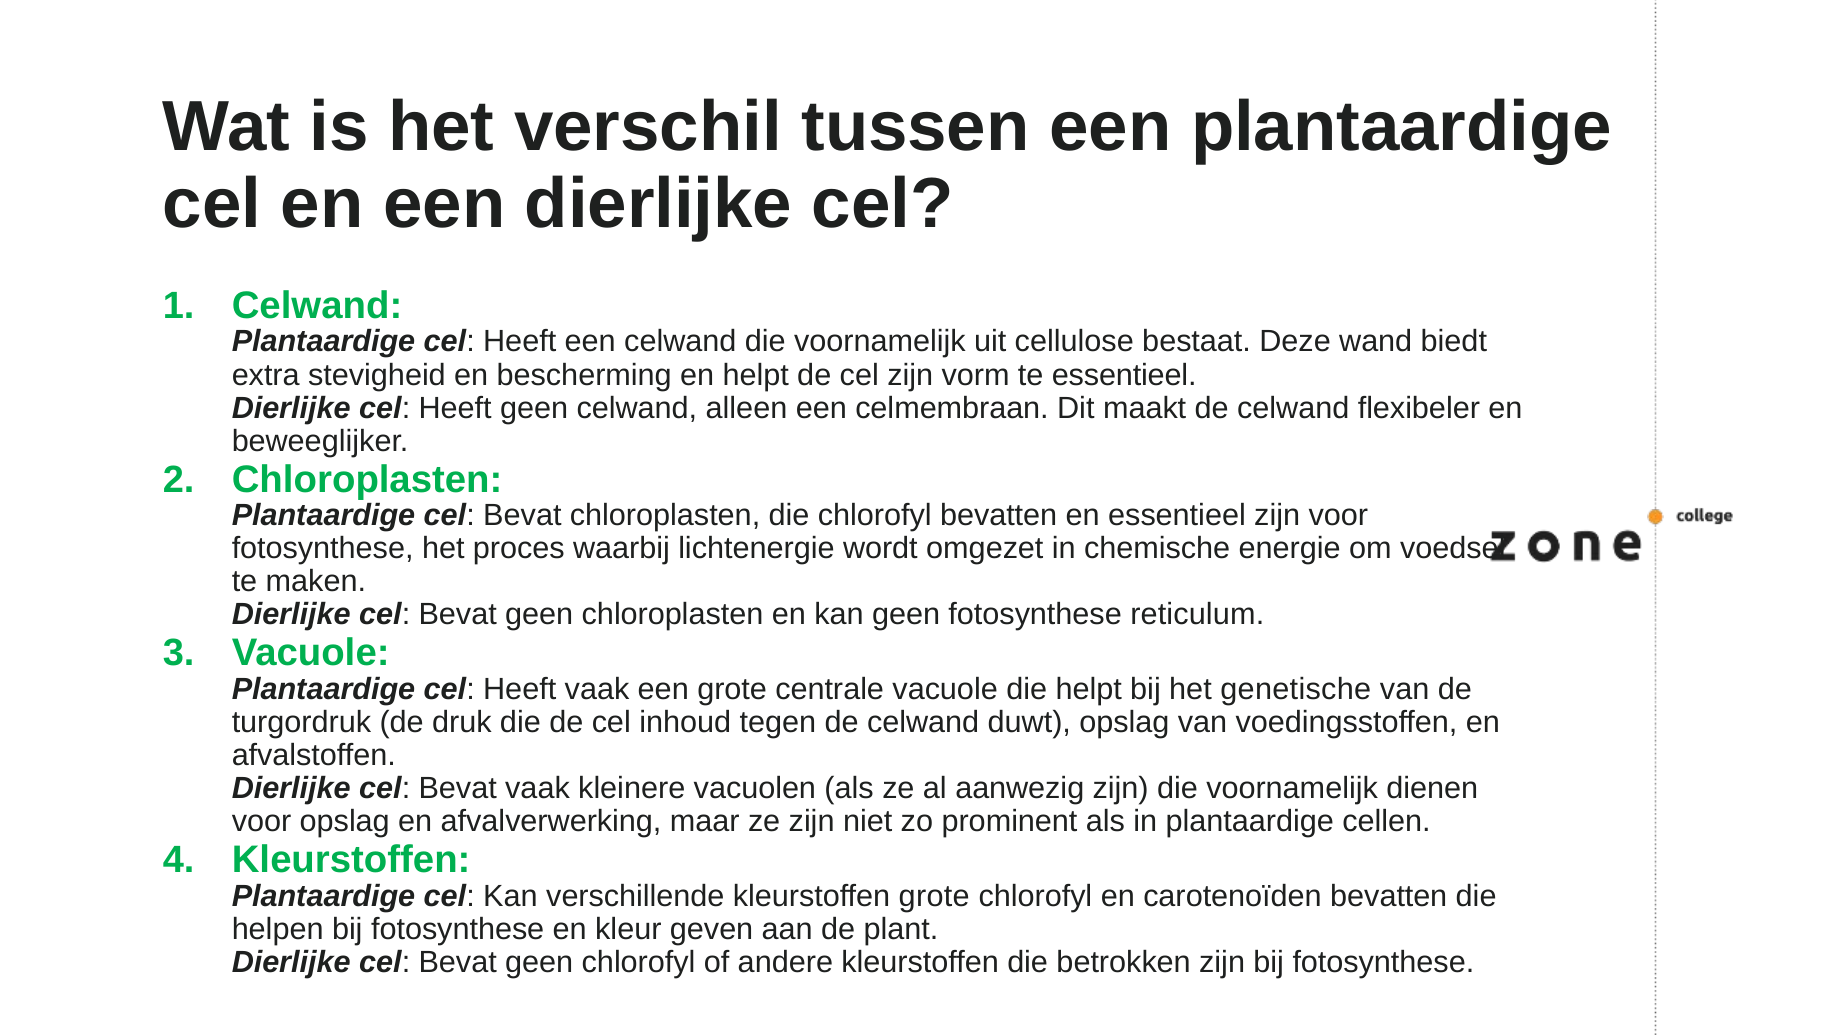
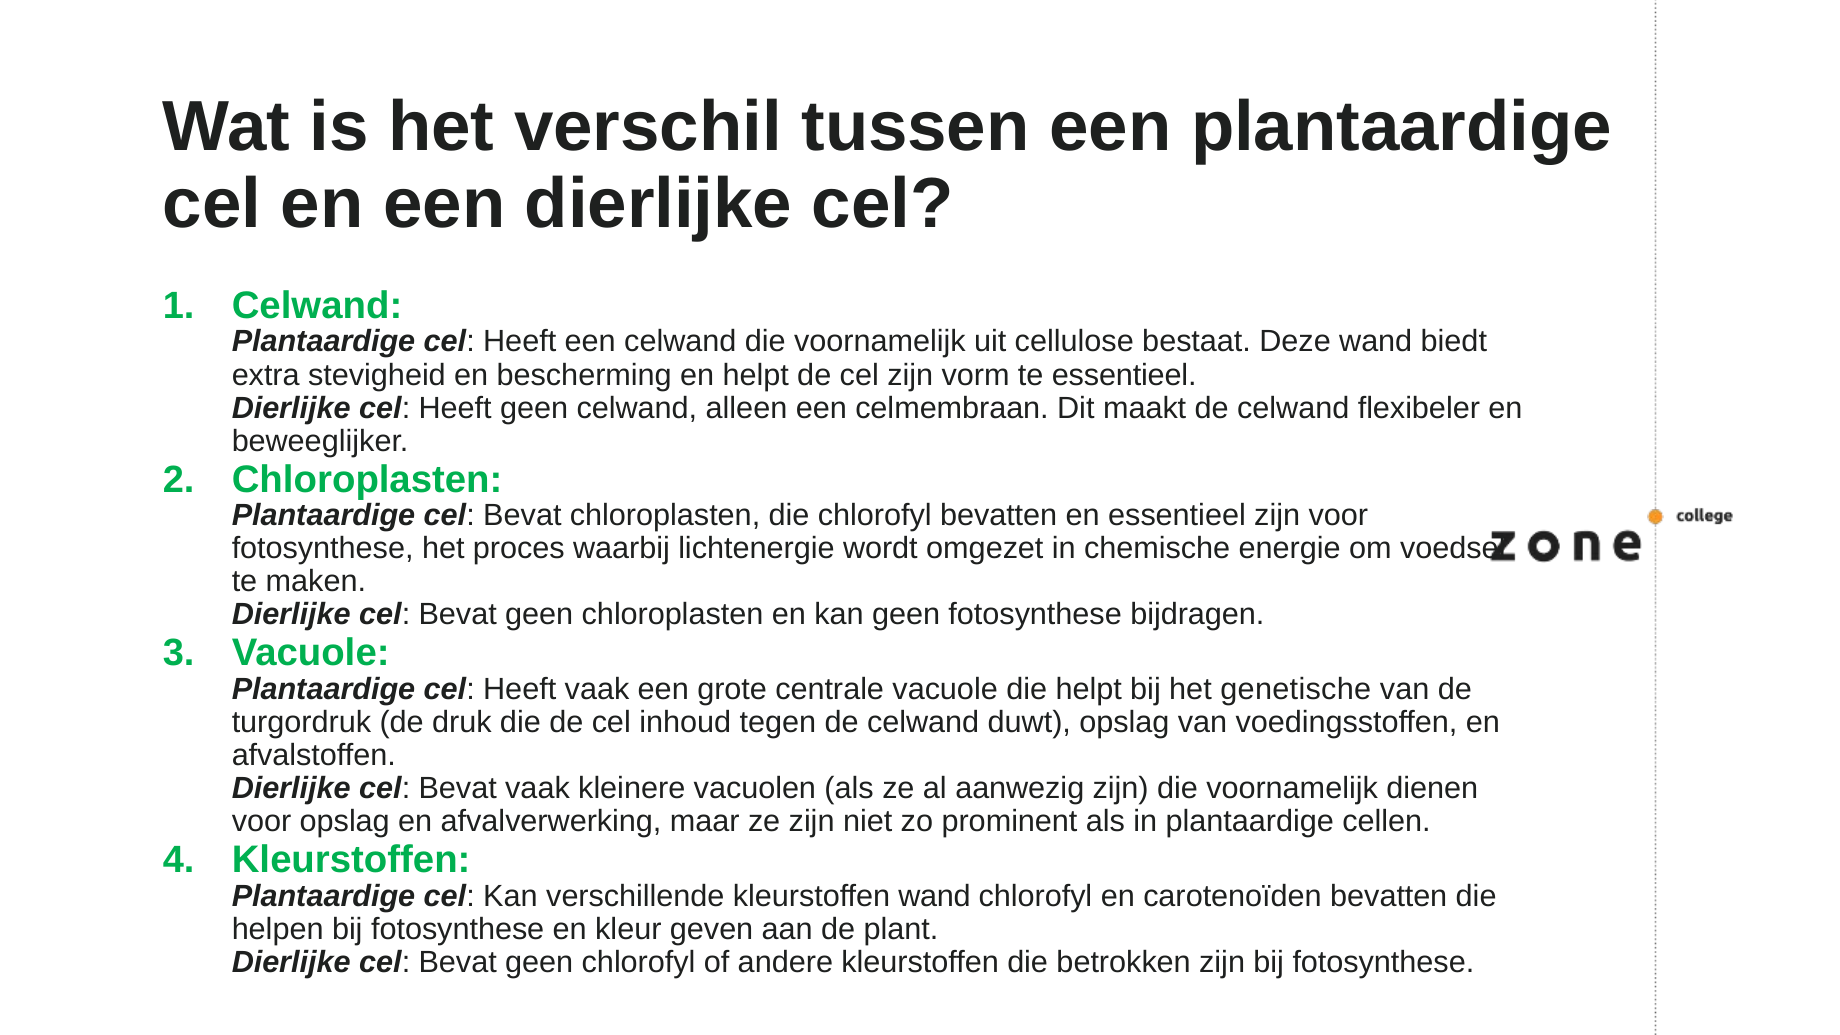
reticulum: reticulum -> bijdragen (1197, 615)
kleurstoffen grote: grote -> wand (935, 896)
